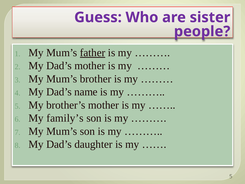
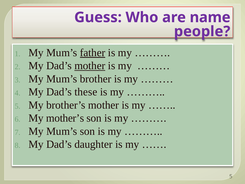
sister: sister -> name (210, 17)
mother underline: none -> present (90, 66)
name: name -> these (86, 92)
family’s: family’s -> mother’s (65, 118)
